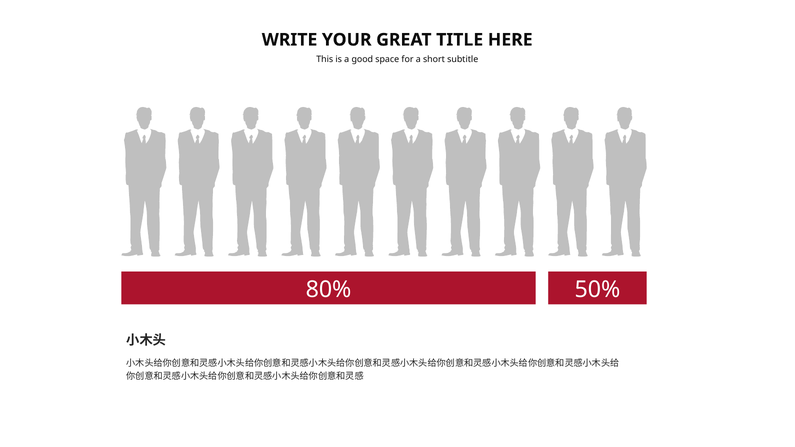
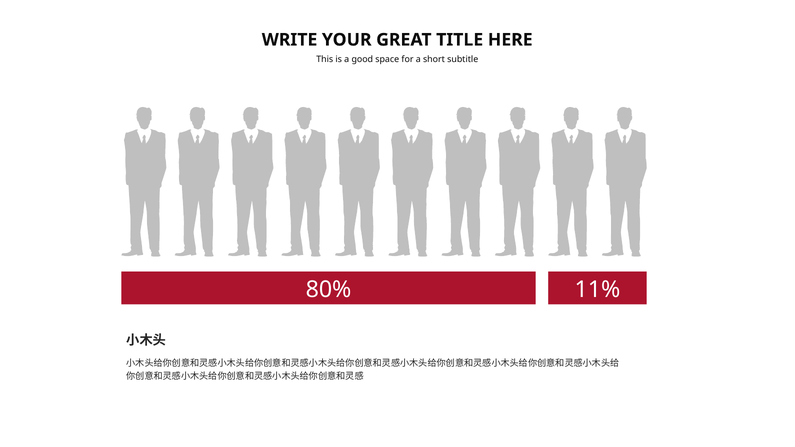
50%: 50% -> 11% (597, 290)
